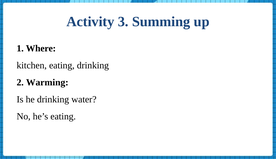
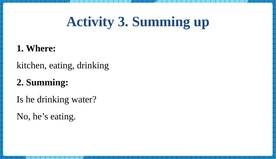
2 Warming: Warming -> Summing (47, 82)
